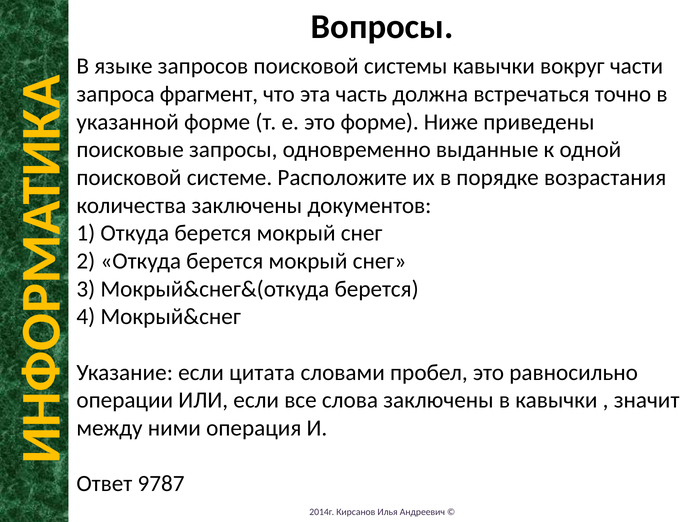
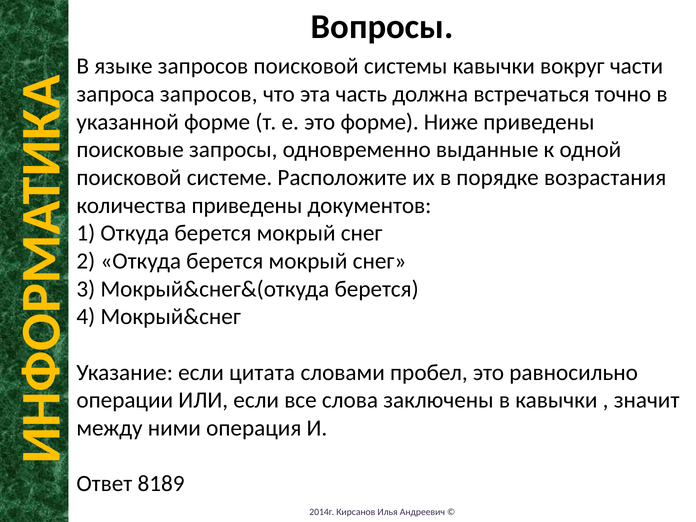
запроса фрагмент: фрагмент -> запросов (209, 94)
количества заключены: заключены -> приведены (247, 205)
9787: 9787 -> 8189 (161, 484)
